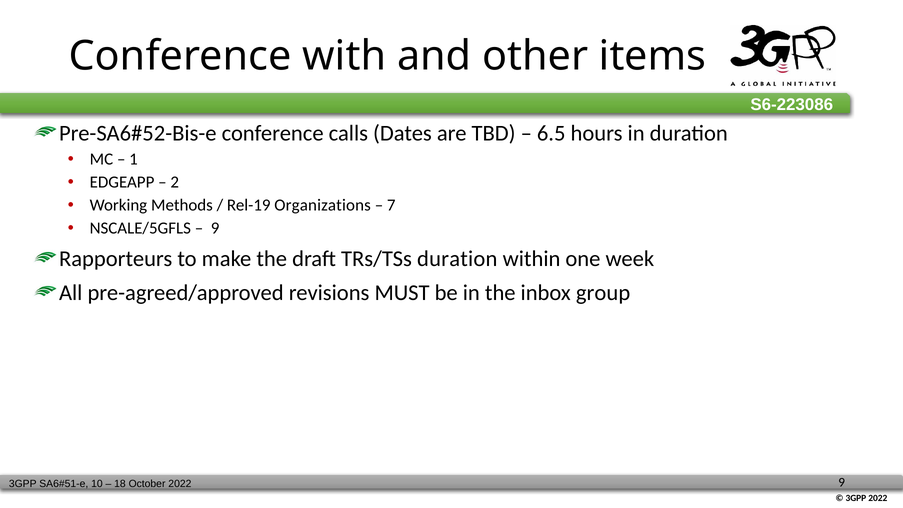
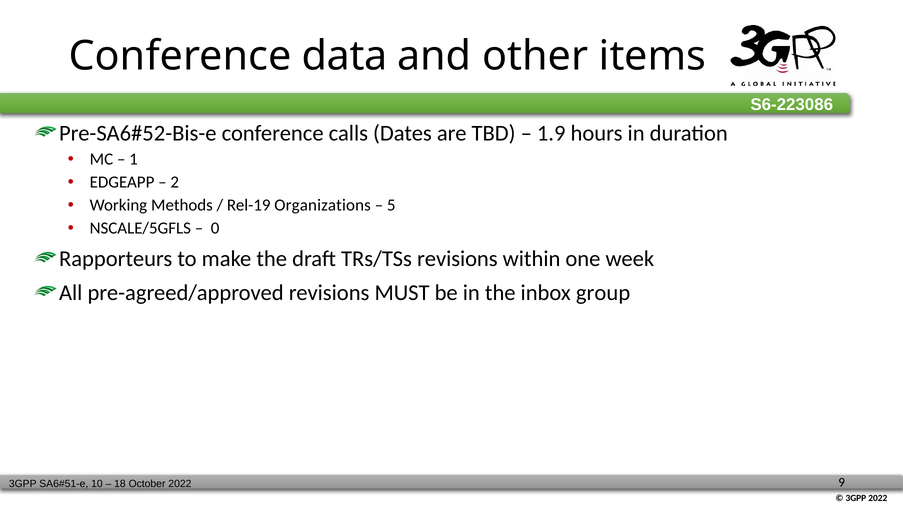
with: with -> data (345, 56)
6.5: 6.5 -> 1.9 (551, 133)
7: 7 -> 5 (391, 205)
9: 9 -> 0 (215, 228)
TRs/TSs duration: duration -> revisions (457, 259)
